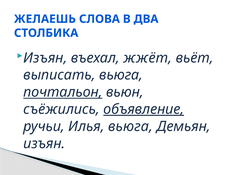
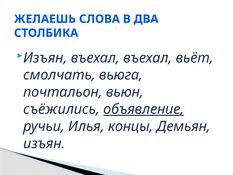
въехал жжёт: жжёт -> въехал (148, 58)
выписать: выписать -> смолчать (59, 75)
почтальон underline: present -> none (63, 92)
Илья вьюга: вьюга -> концы (131, 126)
